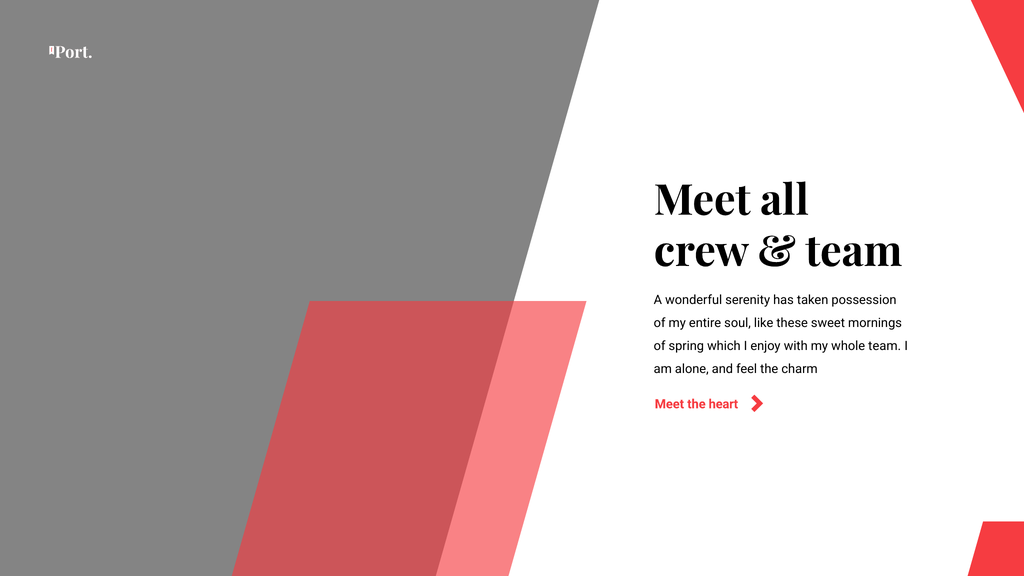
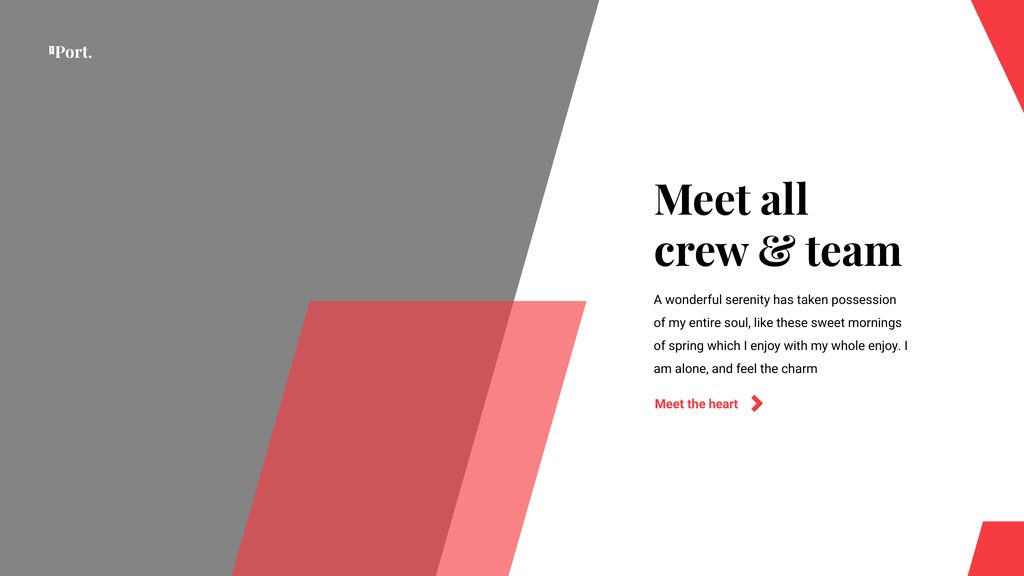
whole team: team -> enjoy (885, 346)
